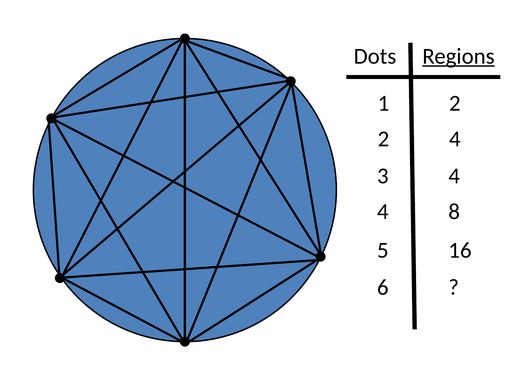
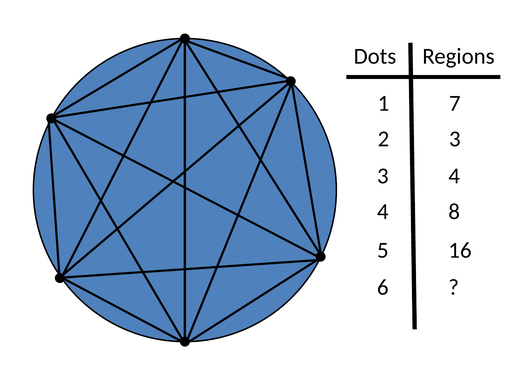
Regions underline: present -> none (458, 56)
1 2: 2 -> 7 (455, 103)
2 4: 4 -> 3 (455, 139)
